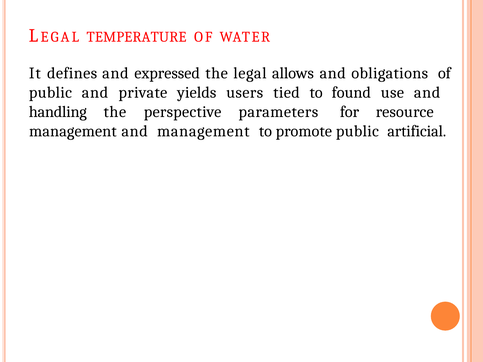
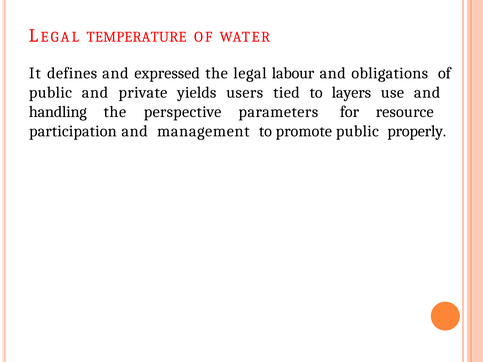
allows: allows -> labour (293, 73)
found: found -> layers (351, 93)
management: management -> participation (73, 131)
artificial: artificial -> properly (417, 131)
